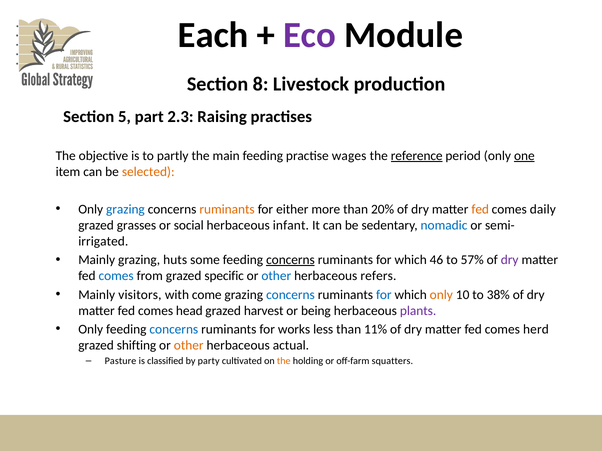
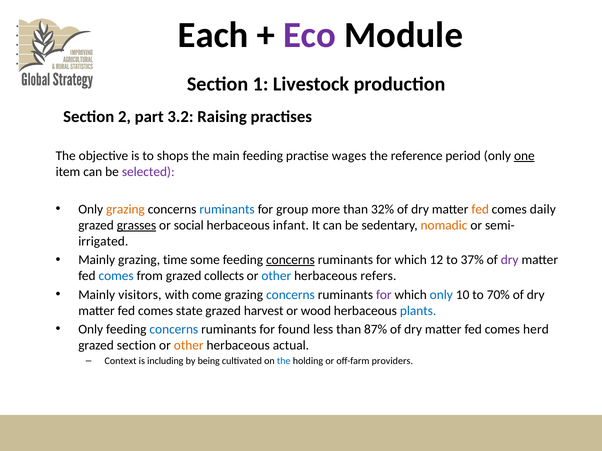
8: 8 -> 1 (261, 84)
5: 5 -> 2 (124, 117)
2.3: 2.3 -> 3.2 (180, 117)
partly: partly -> shops (173, 156)
reference underline: present -> none (417, 156)
selected colour: orange -> purple (148, 172)
grazing colour: blue -> orange (125, 209)
ruminants colour: orange -> blue (227, 209)
either: either -> group (292, 209)
20%: 20% -> 32% (383, 209)
grasses underline: none -> present (137, 225)
nomadic colour: blue -> orange (444, 225)
huts: huts -> time (175, 260)
46: 46 -> 12 (436, 260)
57%: 57% -> 37% (472, 260)
specific: specific -> collects (224, 276)
for colour: blue -> purple (384, 295)
only colour: orange -> blue (441, 295)
38%: 38% -> 70% (498, 295)
head: head -> state (189, 311)
being: being -> wood (316, 311)
plants colour: purple -> blue (418, 311)
works: works -> found (294, 330)
11%: 11% -> 87% (376, 330)
grazed shifting: shifting -> section (136, 346)
Pasture: Pasture -> Context (121, 362)
classified: classified -> including (165, 362)
party: party -> being (209, 362)
the colour: orange -> blue (284, 362)
squatters: squatters -> providers (392, 362)
